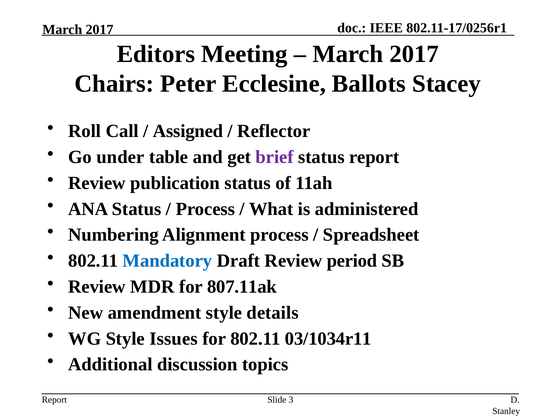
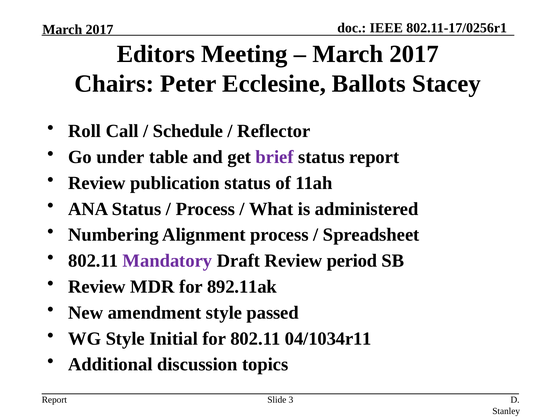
Assigned: Assigned -> Schedule (188, 131)
Mandatory colour: blue -> purple (167, 261)
807.11ak: 807.11ak -> 892.11ak (242, 287)
details: details -> passed (273, 313)
Issues: Issues -> Initial (174, 339)
03/1034r11: 03/1034r11 -> 04/1034r11 (328, 339)
